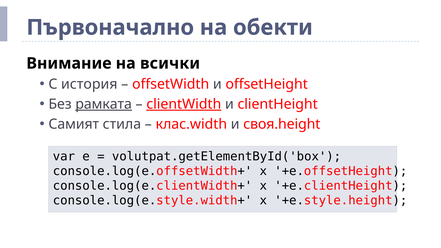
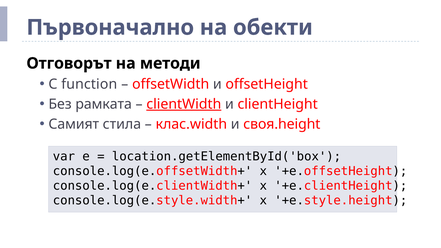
Внимание: Внимание -> Отговорът (69, 63)
всички: всички -> методи (170, 63)
история: история -> function (89, 84)
рамката underline: present -> none (104, 104)
volutpat.getElementById('box: volutpat.getElementById('box -> location.getElementById('box (227, 156)
